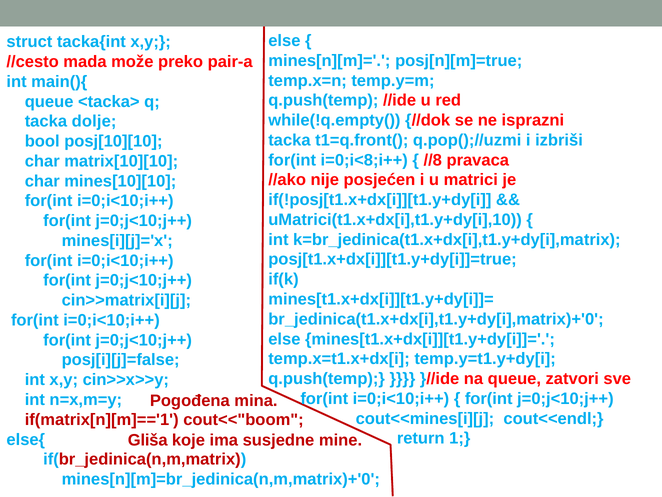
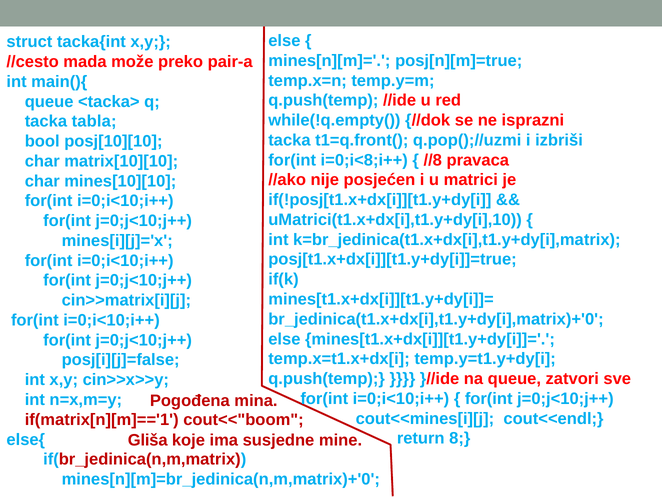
dolje: dolje -> tabla (94, 121)
1: 1 -> 8 (460, 438)
